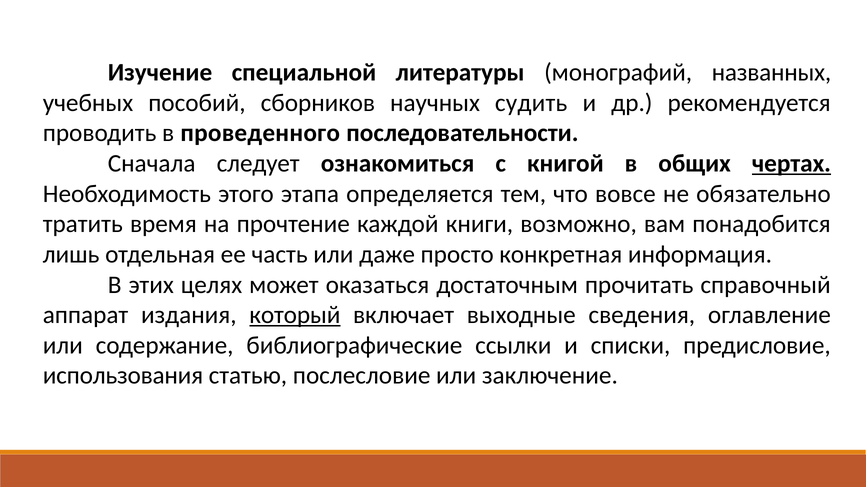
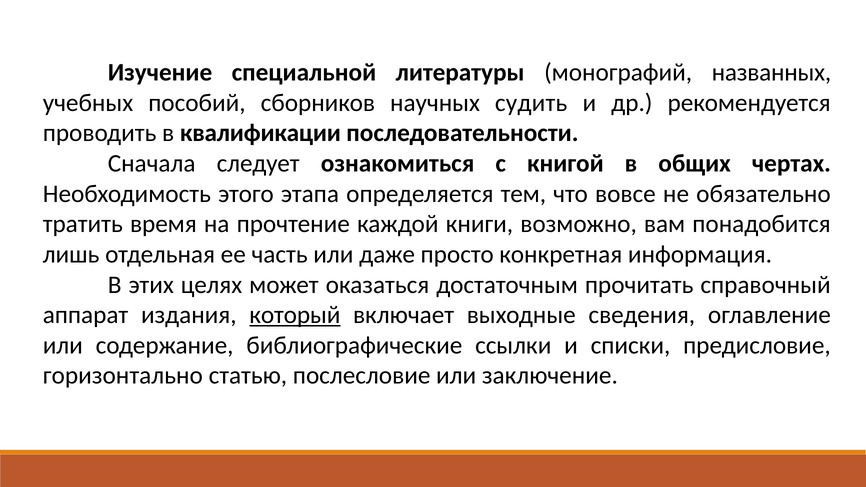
проведенного: проведенного -> квалификации (260, 133)
чертах underline: present -> none (791, 163)
использования: использования -> горизонтально (123, 376)
